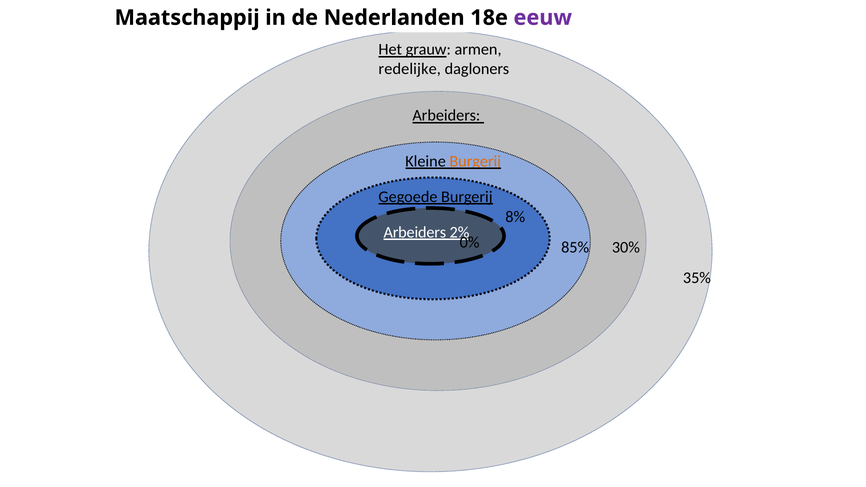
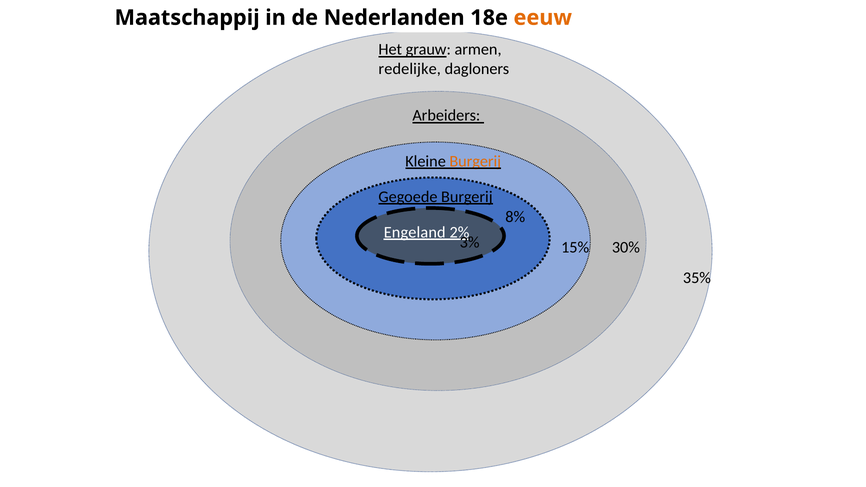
eeuw colour: purple -> orange (543, 18)
Arbeiders: Arbeiders -> Engeland (415, 232)
0%: 0% -> 3% (470, 242)
85%: 85% -> 15% (575, 247)
